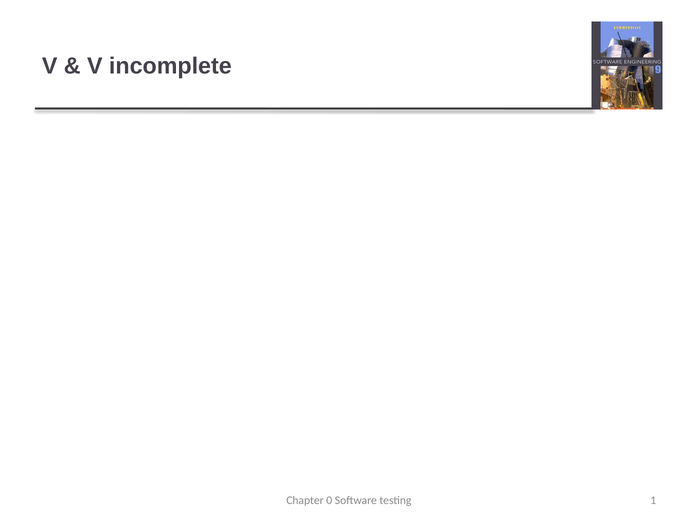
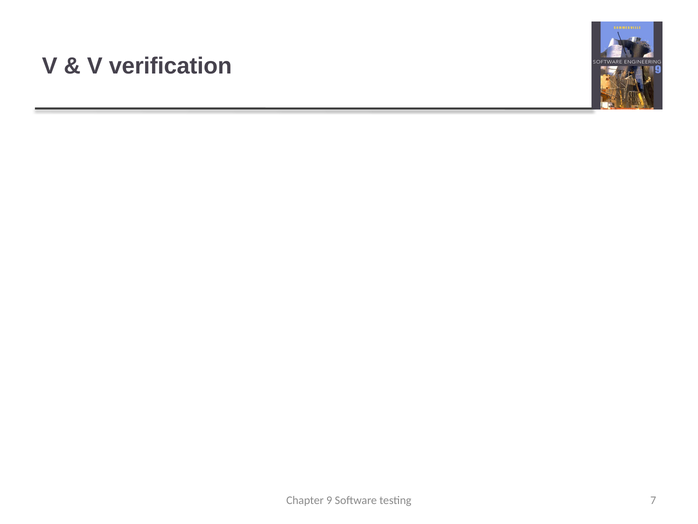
incomplete: incomplete -> verification (170, 66)
0: 0 -> 9 (329, 500)
1: 1 -> 7 (653, 500)
